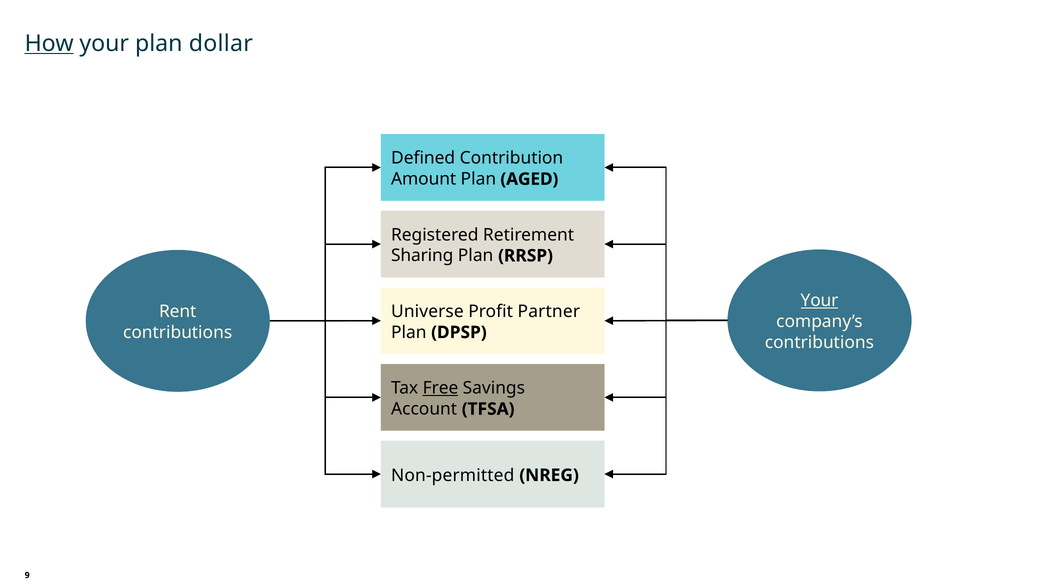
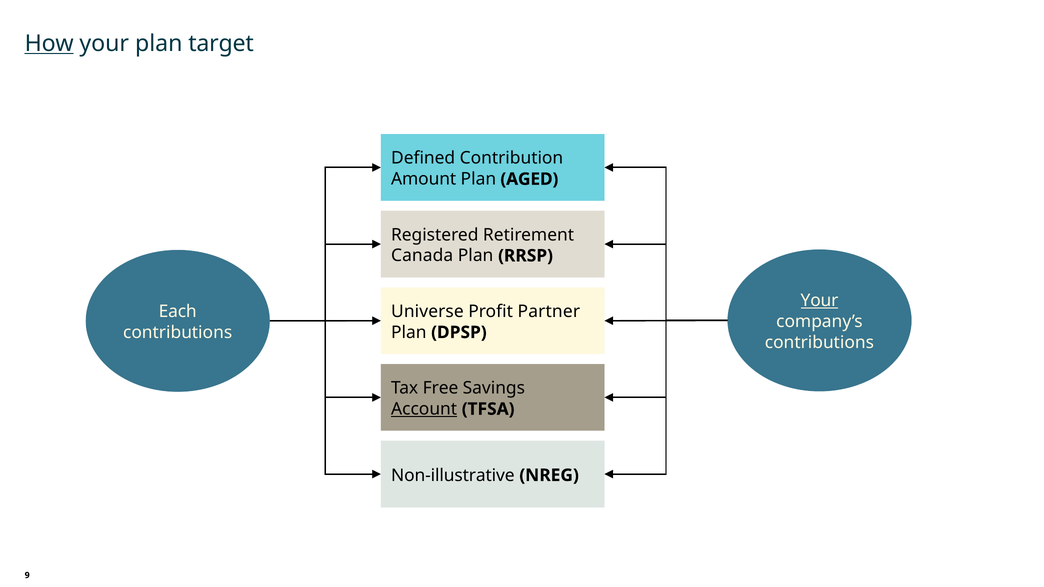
dollar: dollar -> target (221, 44)
Sharing: Sharing -> Canada (422, 256)
Rent: Rent -> Each (178, 312)
Free underline: present -> none (441, 388)
Account underline: none -> present (424, 409)
Non-permitted: Non-permitted -> Non-illustrative (453, 475)
